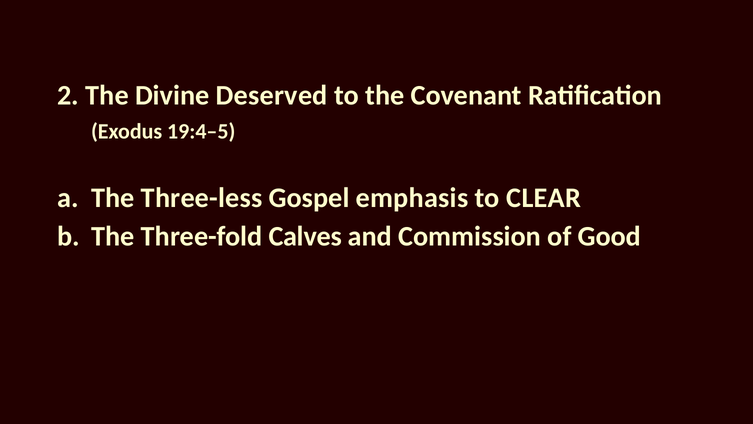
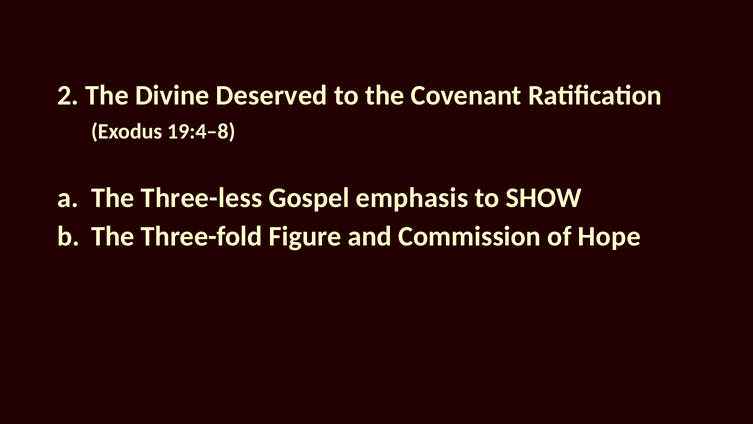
19:4–5: 19:4–5 -> 19:4–8 (201, 131)
CLEAR: CLEAR -> SHOW (544, 198)
Calves: Calves -> Figure (305, 236)
Good: Good -> Hope (609, 236)
